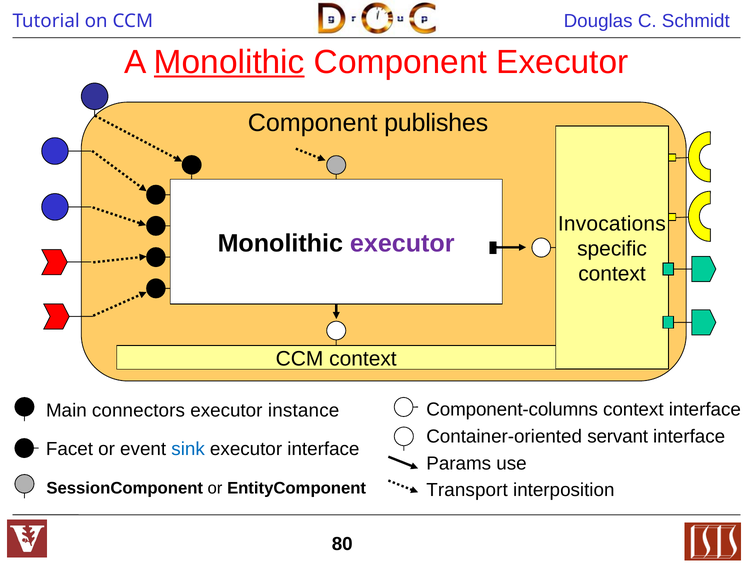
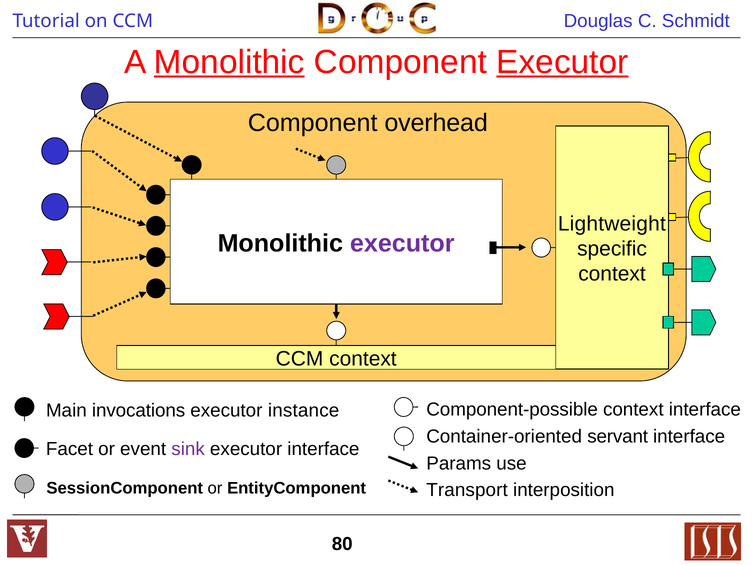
Executor underline: none -> present (562, 62)
publishes: publishes -> overhead (436, 123)
Invocations: Invocations -> Lightweight (612, 224)
Component-columns: Component-columns -> Component-possible (512, 409)
connectors: connectors -> invocations (139, 410)
sink colour: blue -> purple (188, 449)
